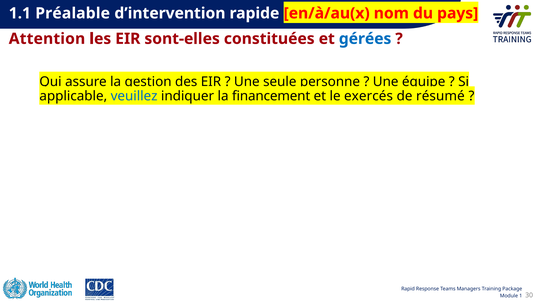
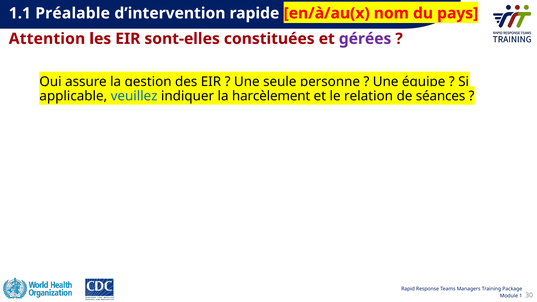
gérées colour: blue -> purple (365, 39)
financement: financement -> harcèlement (271, 96)
exercés: exercés -> relation (369, 96)
résumé: résumé -> séances (441, 96)
